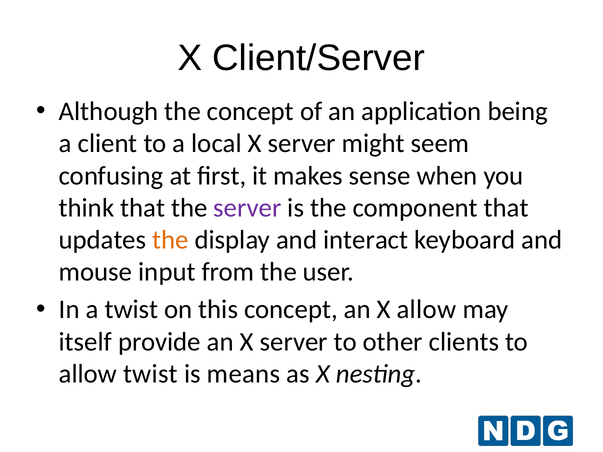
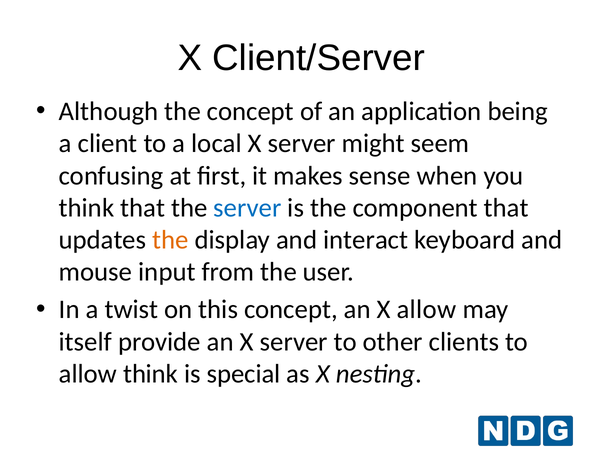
server colour: purple -> blue (247, 208)
allow twist: twist -> think (151, 374)
means: means -> special (244, 374)
